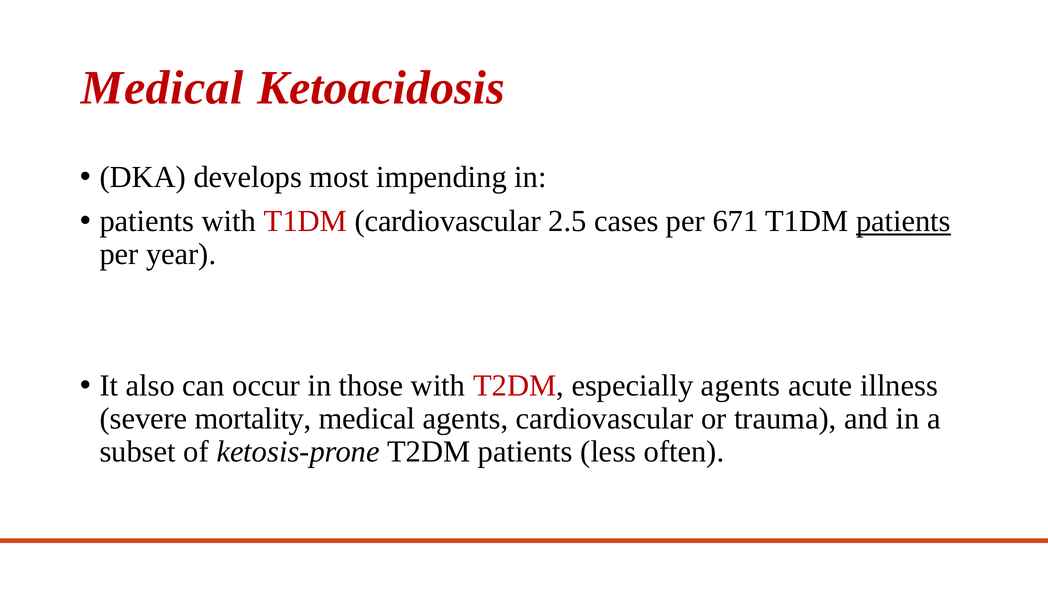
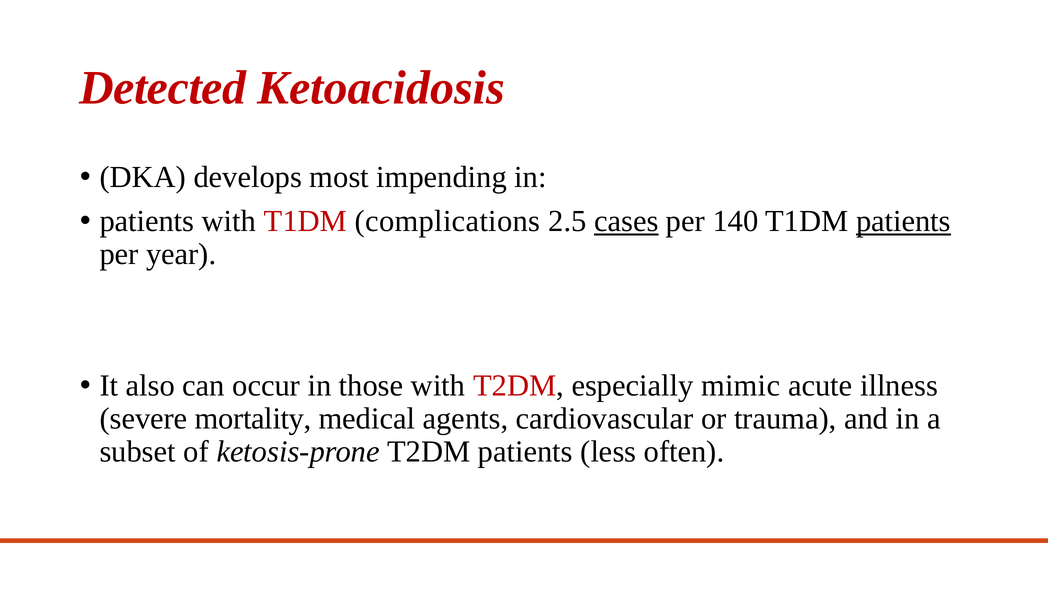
Medical: Medical -> Detected (163, 88)
T1DM cardiovascular: cardiovascular -> complications (448, 221)
cases underline: none -> present (626, 221)
671: 671 -> 140 (735, 221)
especially agents: agents -> mimic (741, 386)
